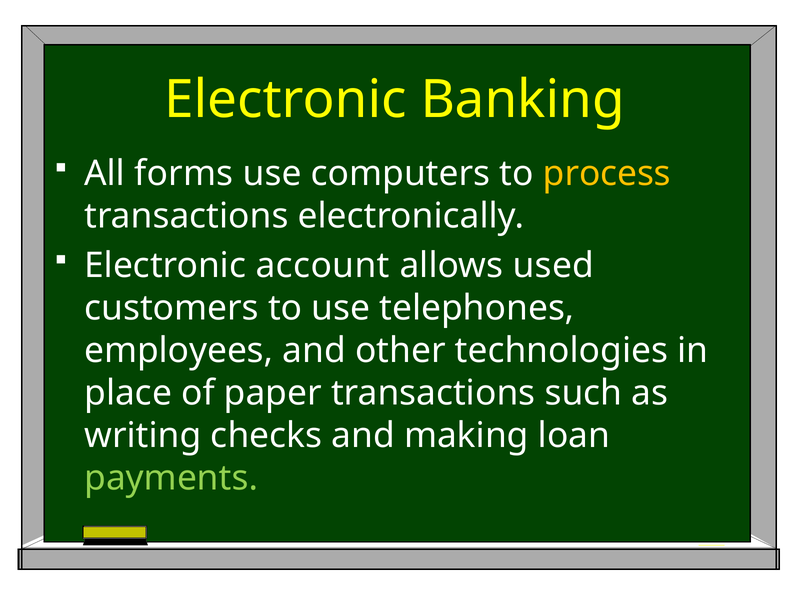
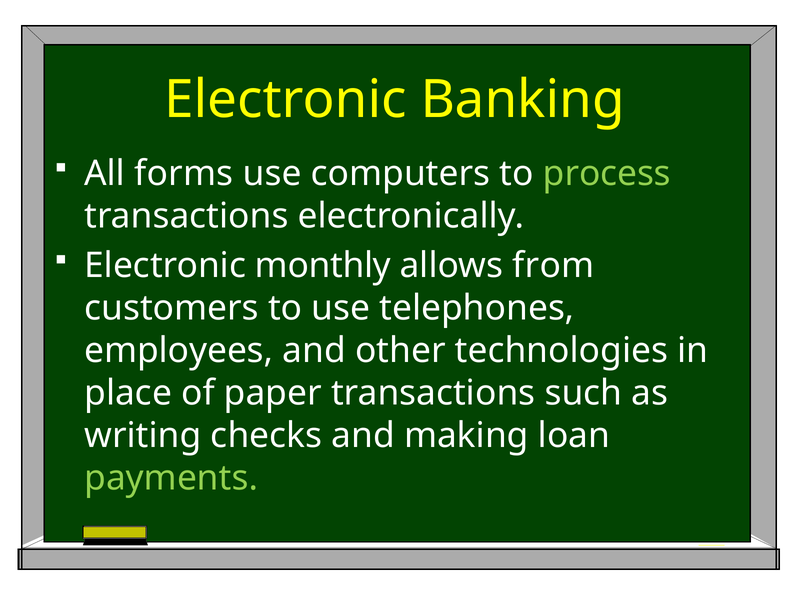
process colour: yellow -> light green (607, 174)
account: account -> monthly (323, 266)
used: used -> from (553, 266)
